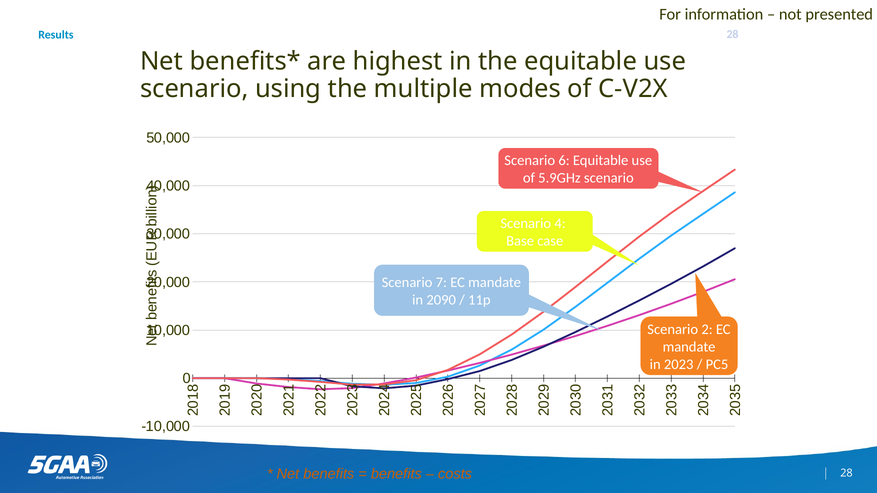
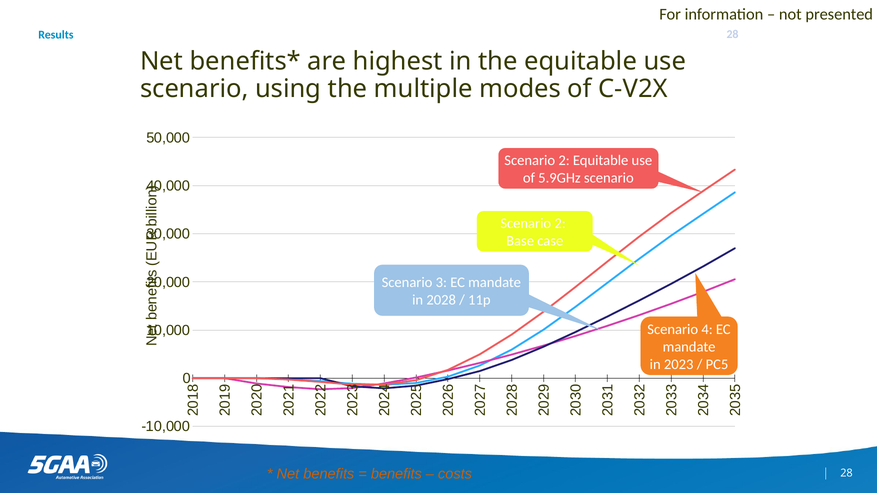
6: 6 -> 2 (564, 161)
4: 4 -> 2 (560, 224)
Scenario 7: 7 -> 3 (441, 283)
2090: 2090 -> 2028 (441, 300)
Scenario 2: 2 -> 4 (707, 329)
